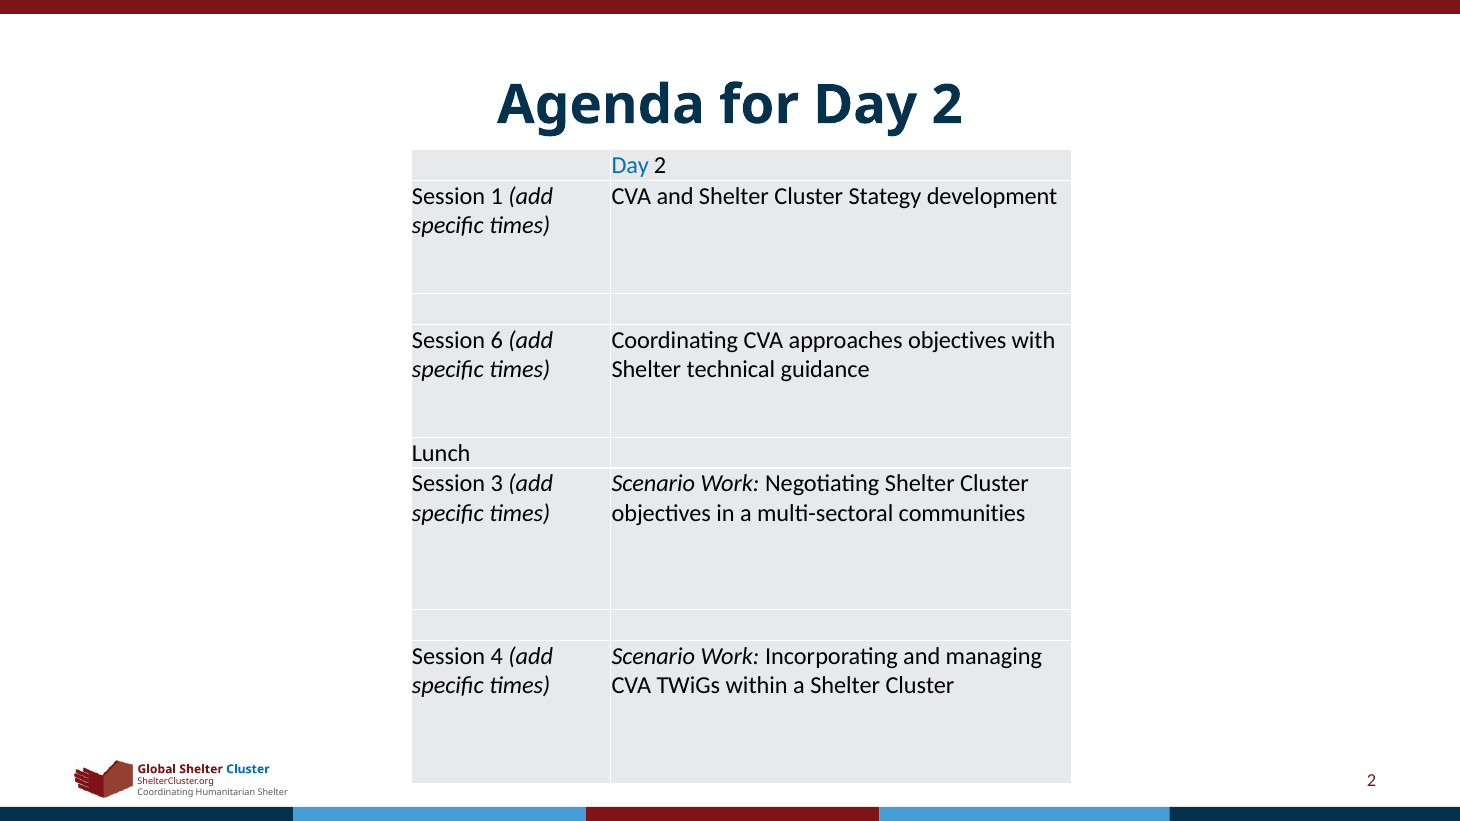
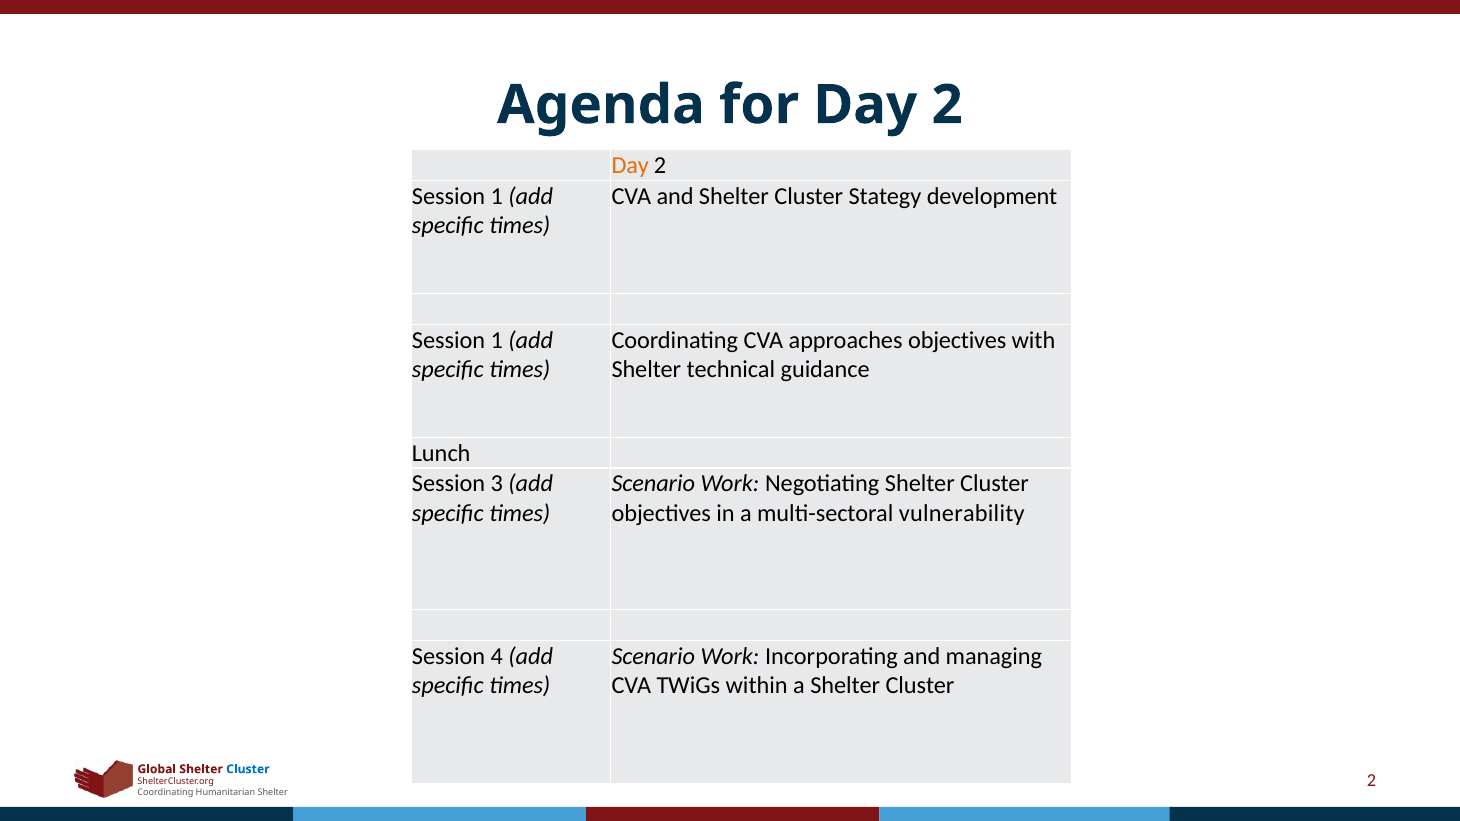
Day colour: blue -> orange (630, 166)
6: 6 -> 1 (497, 340)
communities: communities -> vulnerability (962, 514)
